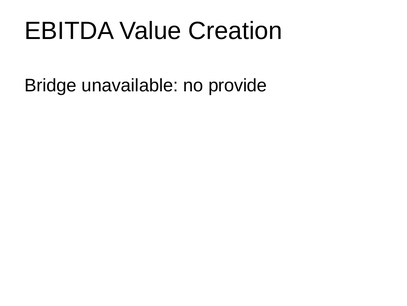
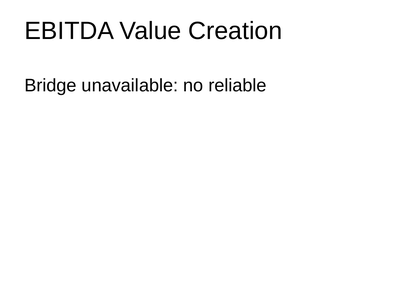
provide: provide -> reliable (238, 85)
